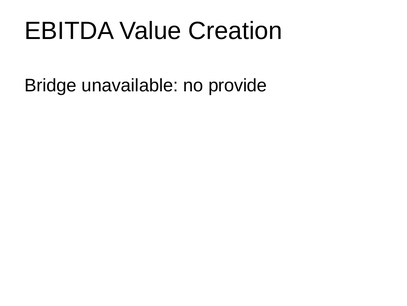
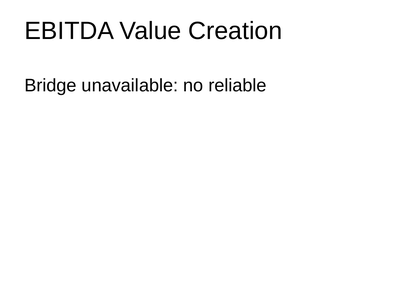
provide: provide -> reliable (238, 85)
